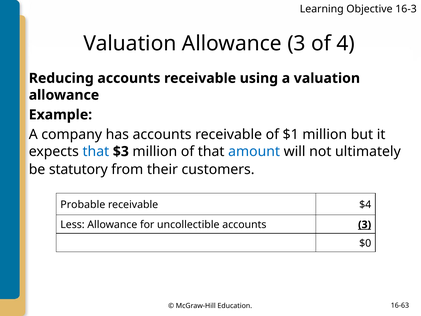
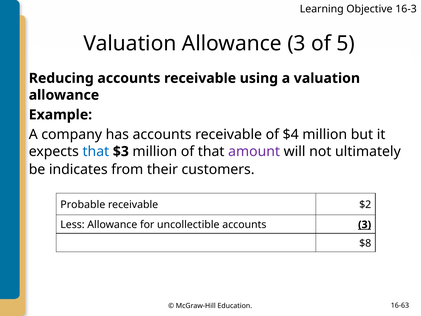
4: 4 -> 5 (346, 44)
$1: $1 -> $4 (291, 135)
amount colour: blue -> purple (254, 151)
statutory: statutory -> indicates (78, 169)
$4: $4 -> $2 (365, 204)
$0: $0 -> $8 (365, 243)
